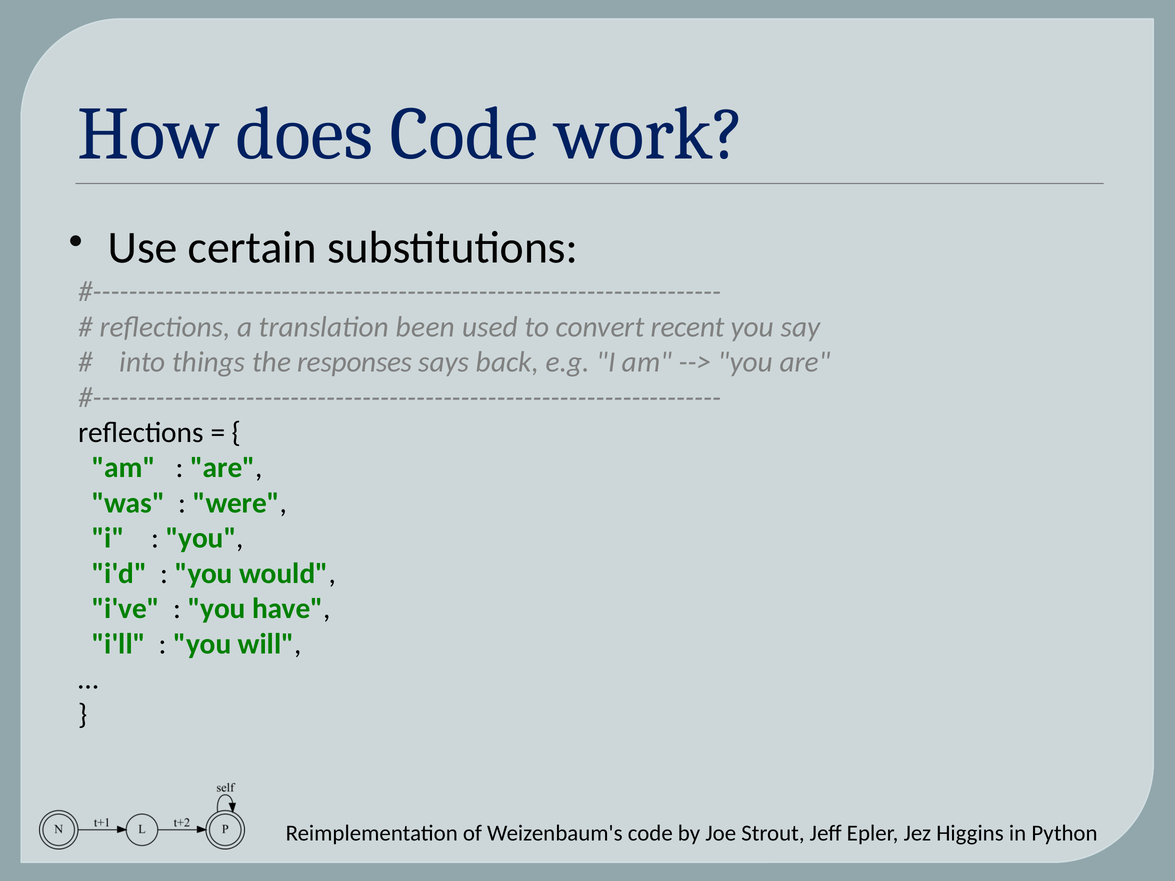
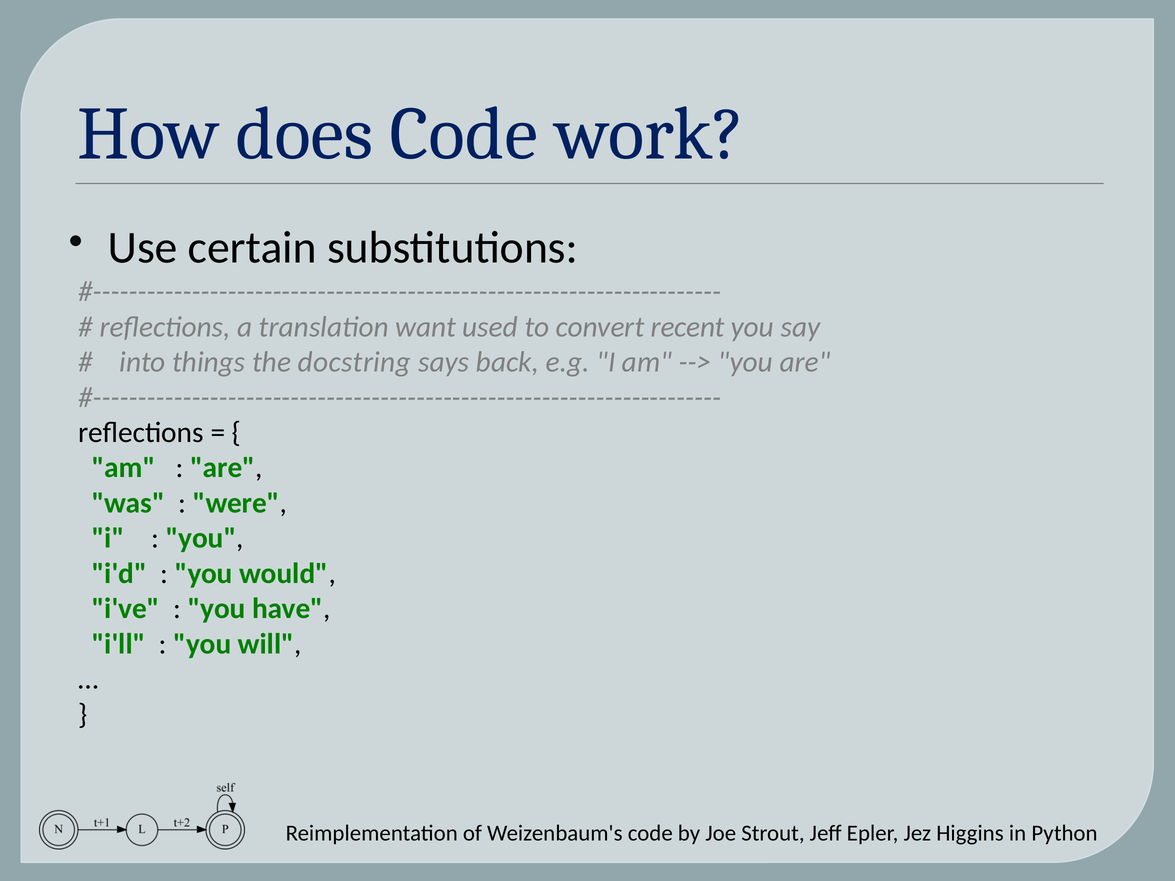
been: been -> want (426, 327)
responses: responses -> docstring (354, 362)
